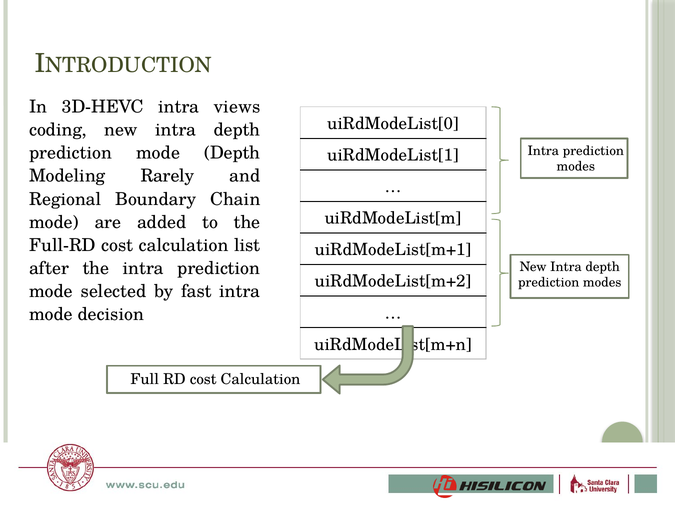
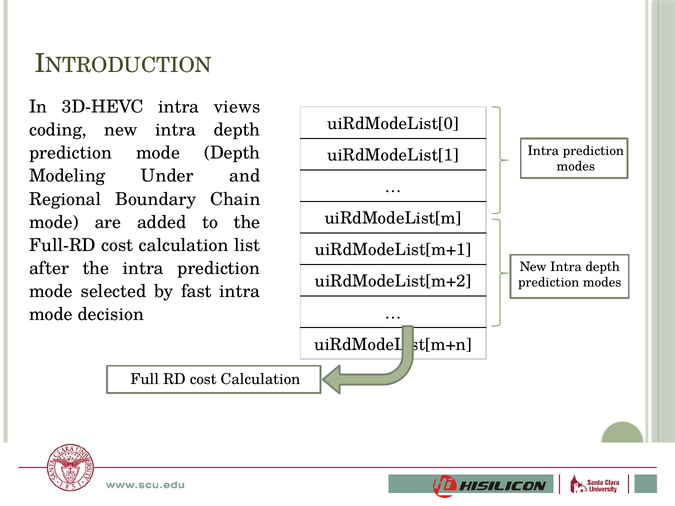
Rarely: Rarely -> Under (167, 176)
